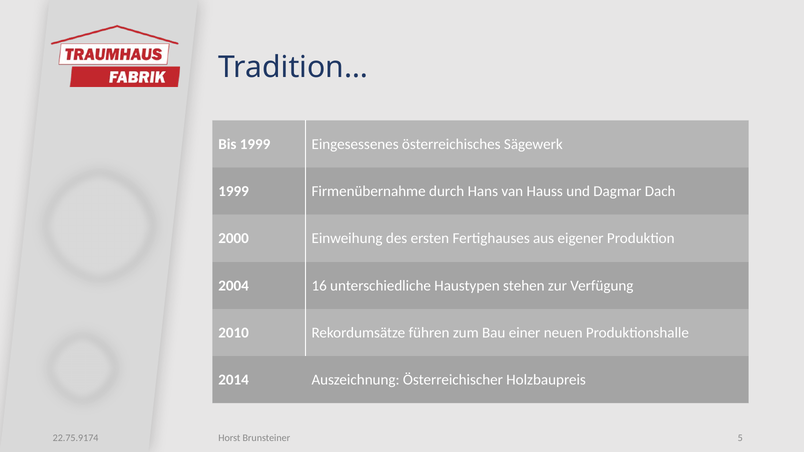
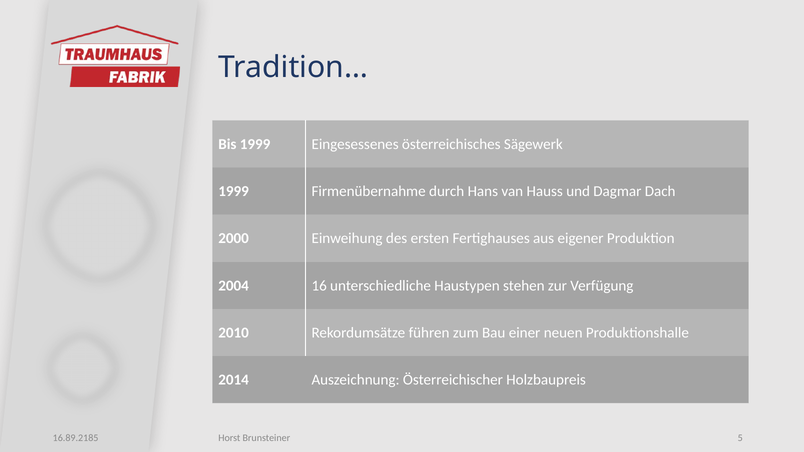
22.75.9174: 22.75.9174 -> 16.89.2185 (76, 438)
